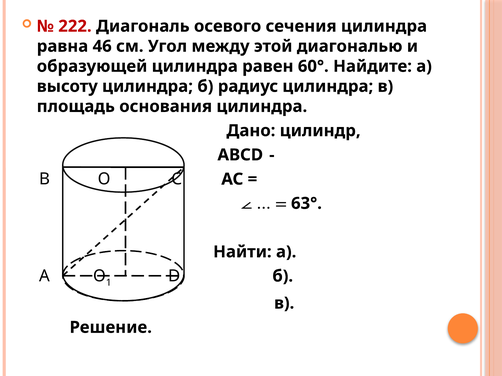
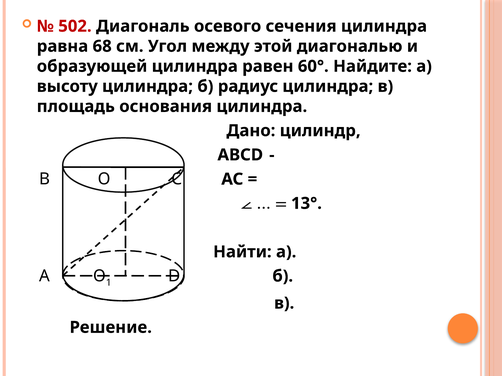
222: 222 -> 502 (75, 26)
46: 46 -> 68 (102, 46)
63°: 63° -> 13° (306, 204)
